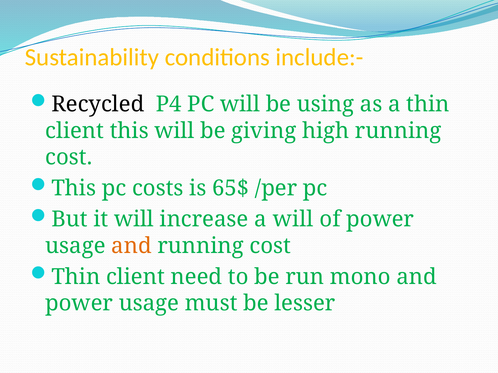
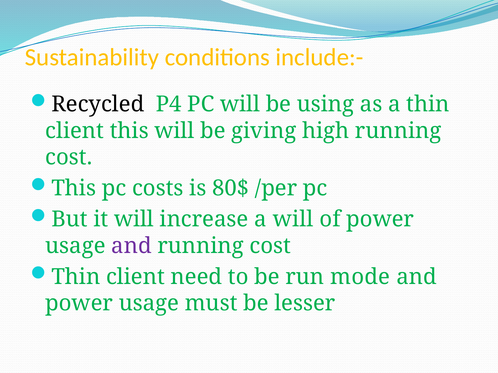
65$: 65$ -> 80$ (231, 189)
and colour: orange -> purple (131, 246)
mono: mono -> mode (360, 277)
